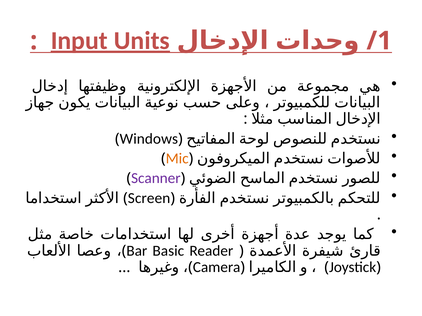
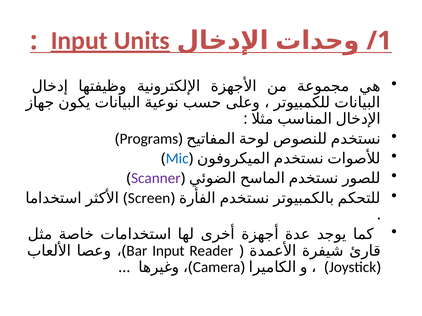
Windows: Windows -> Programs (149, 139)
Mic colour: orange -> blue (177, 159)
Bar Basic: Basic -> Input (168, 251)
